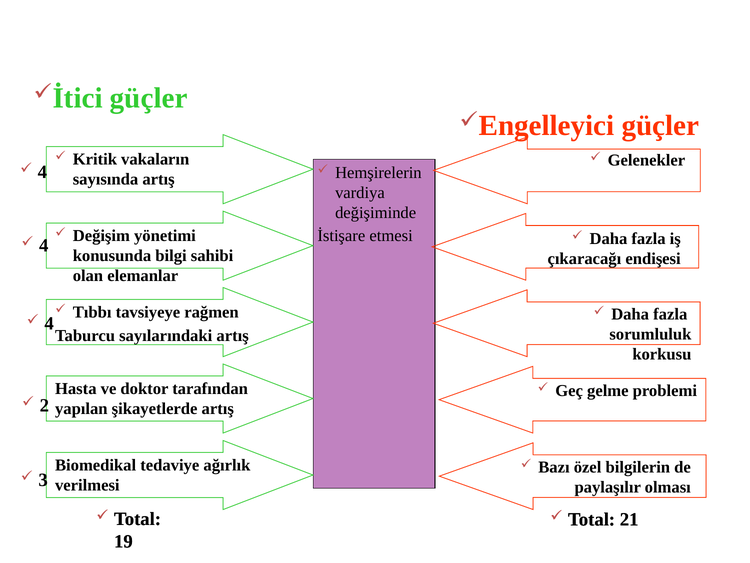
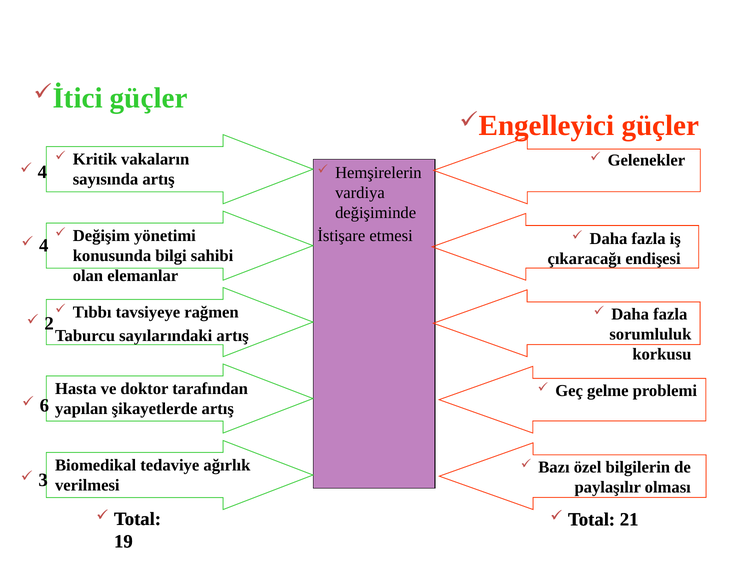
4: 4 -> 2 (49, 323)
2: 2 -> 6 (44, 405)
